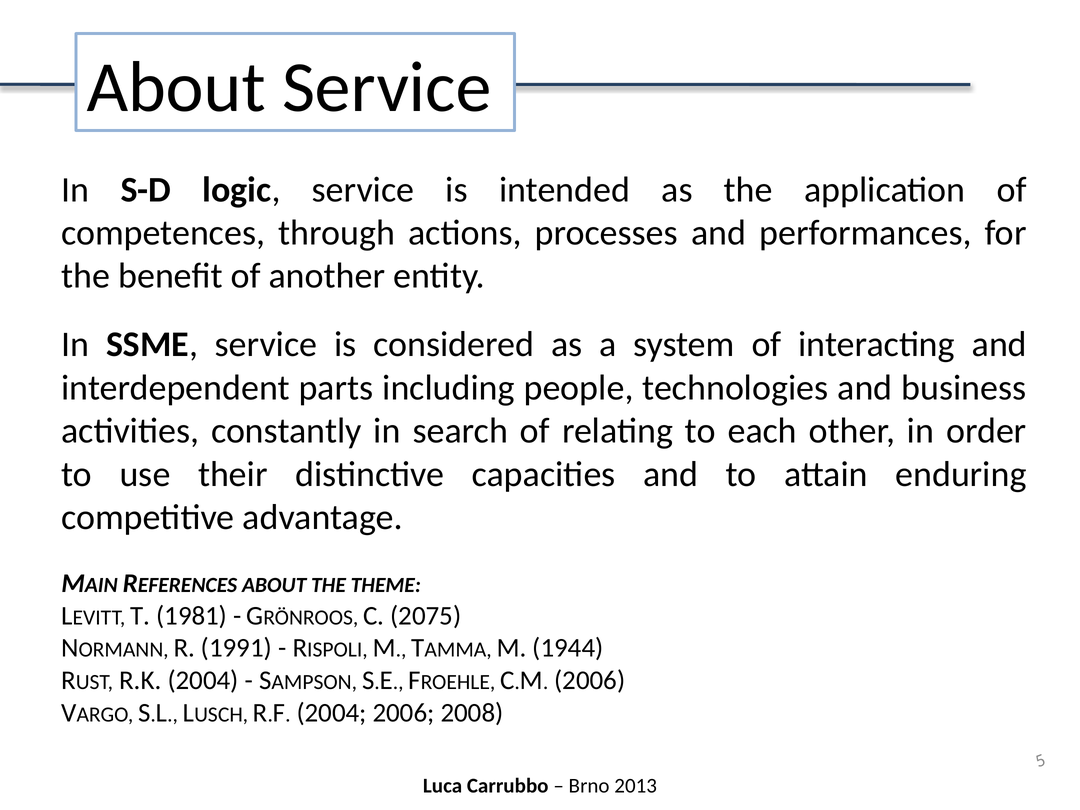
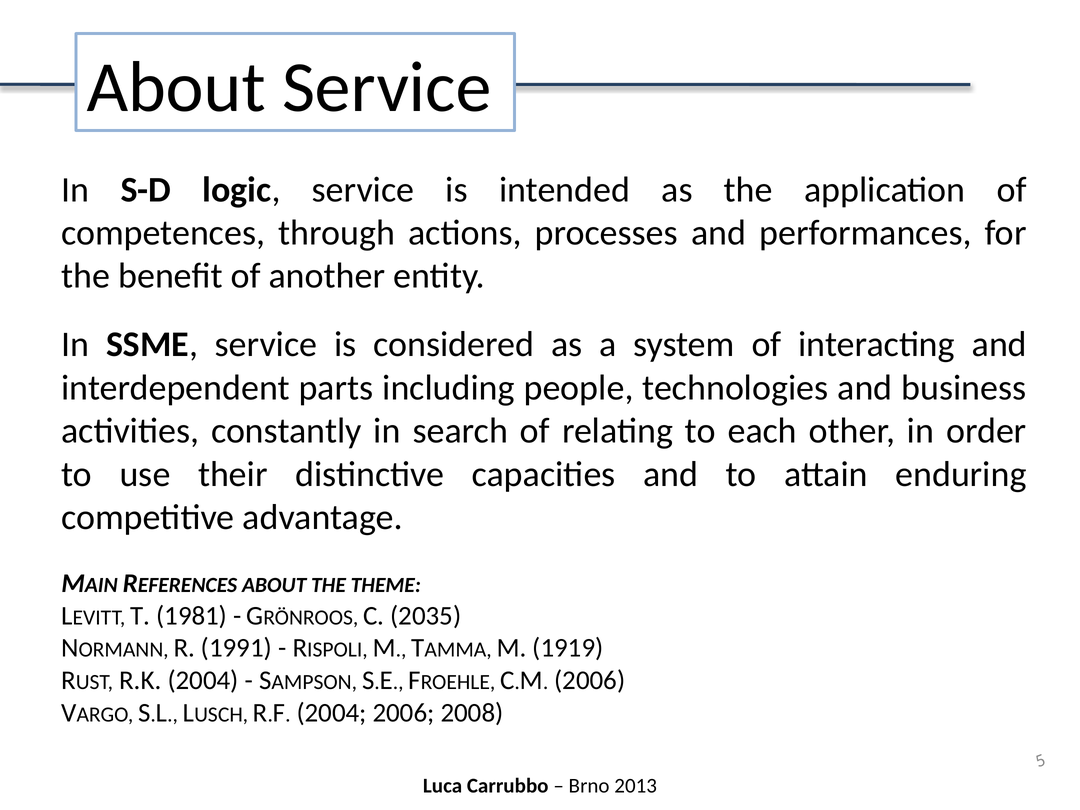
2075: 2075 -> 2035 (426, 616)
1944: 1944 -> 1919 (568, 648)
